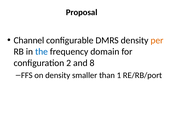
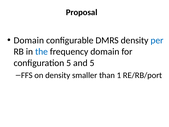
Channel: Channel -> Domain (29, 40)
per colour: orange -> blue (157, 40)
configuration 2: 2 -> 5 (69, 63)
and 8: 8 -> 5 (92, 63)
